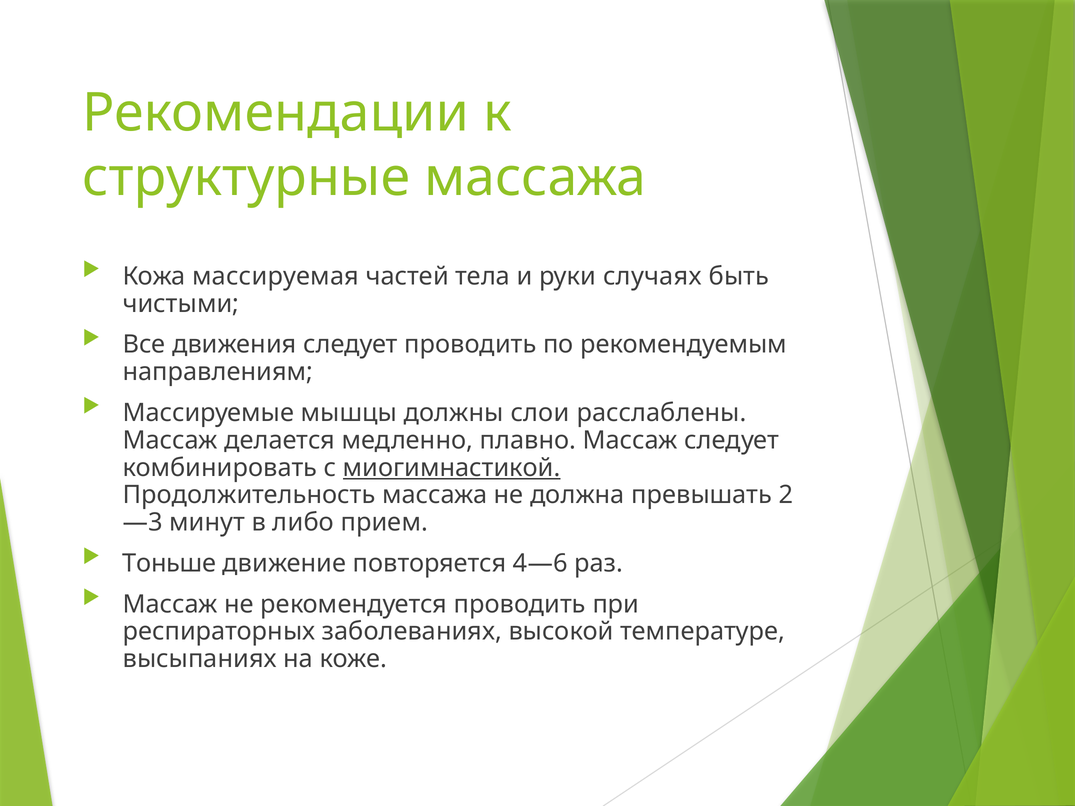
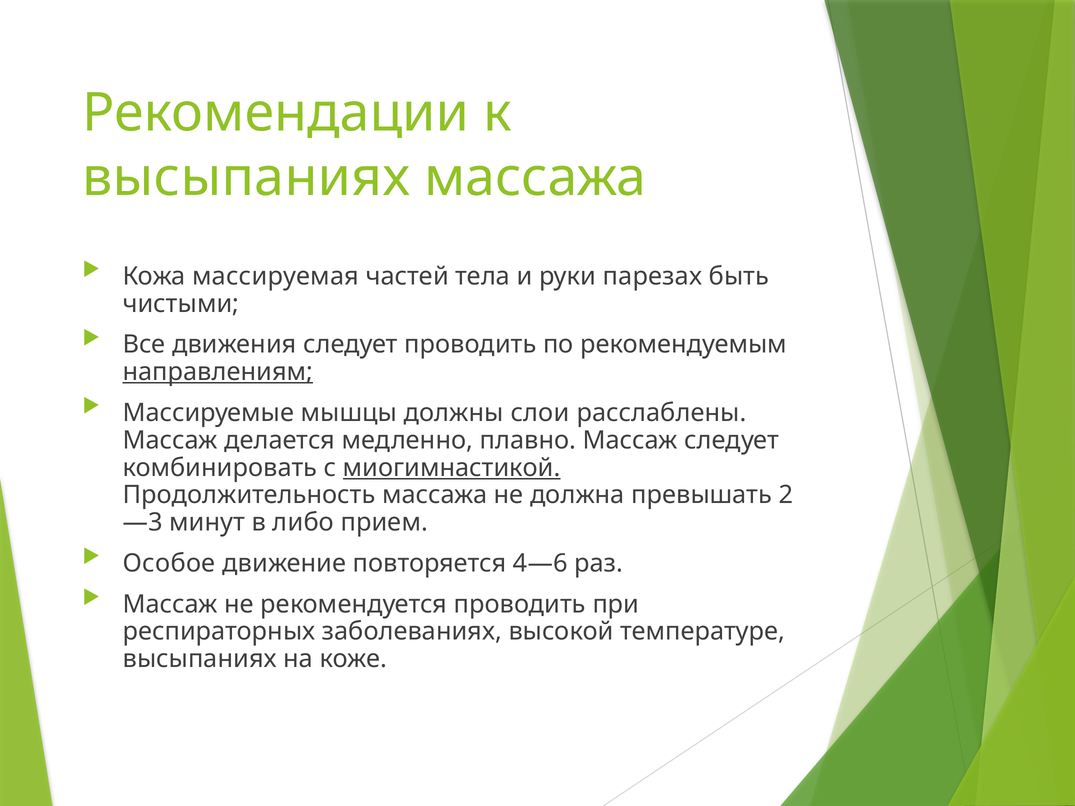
структурные: структурные -> высыпаниях (246, 178)
случаях: случаях -> парезах (652, 276)
направлениям underline: none -> present (218, 372)
Тоньше: Тоньше -> Особое (169, 563)
